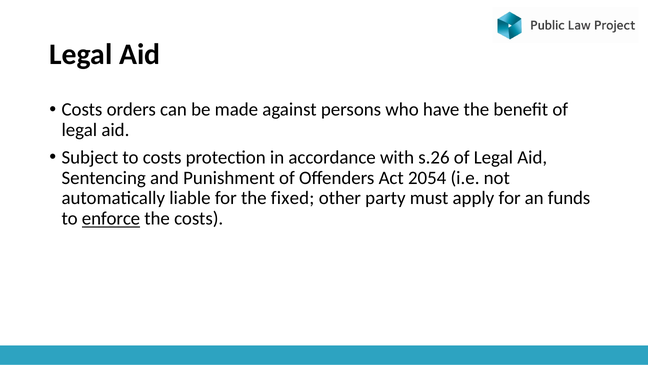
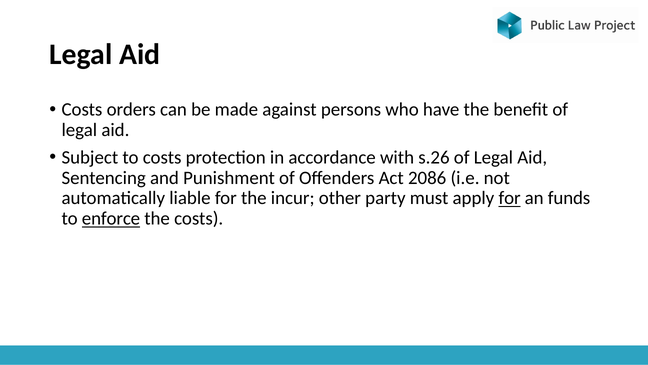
2054: 2054 -> 2086 (427, 178)
fixed: fixed -> incur (293, 198)
for underline: none -> present (510, 198)
